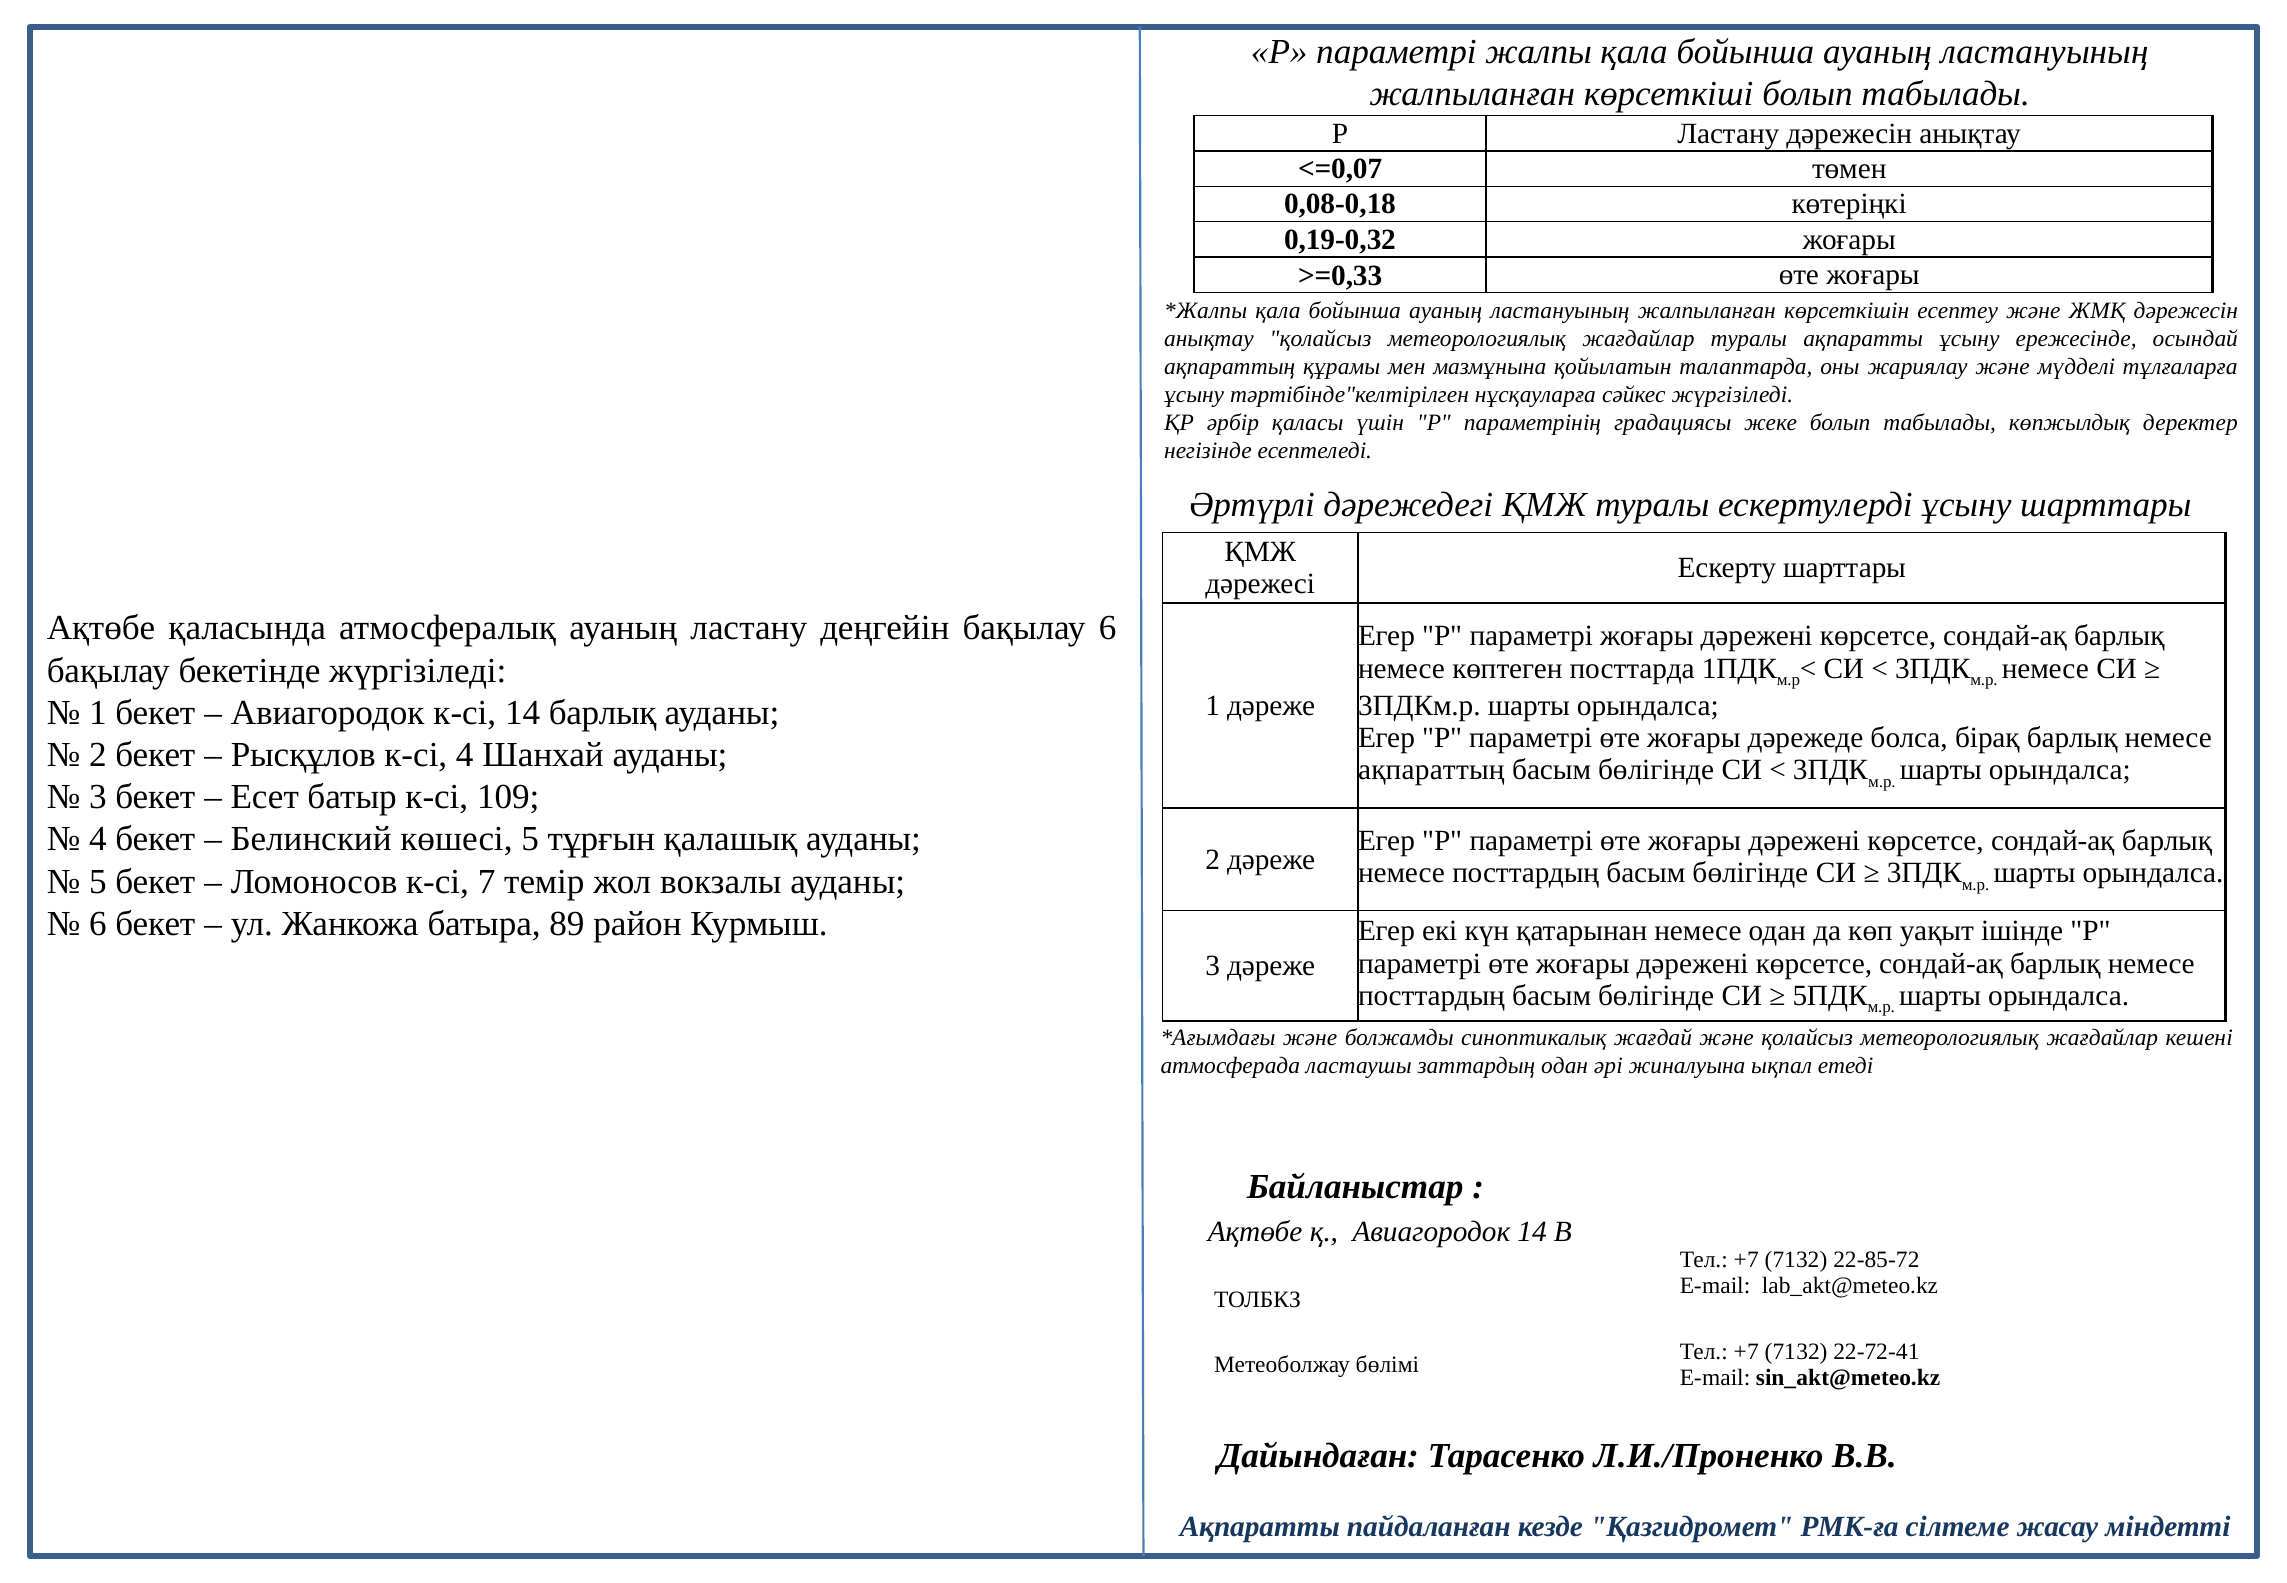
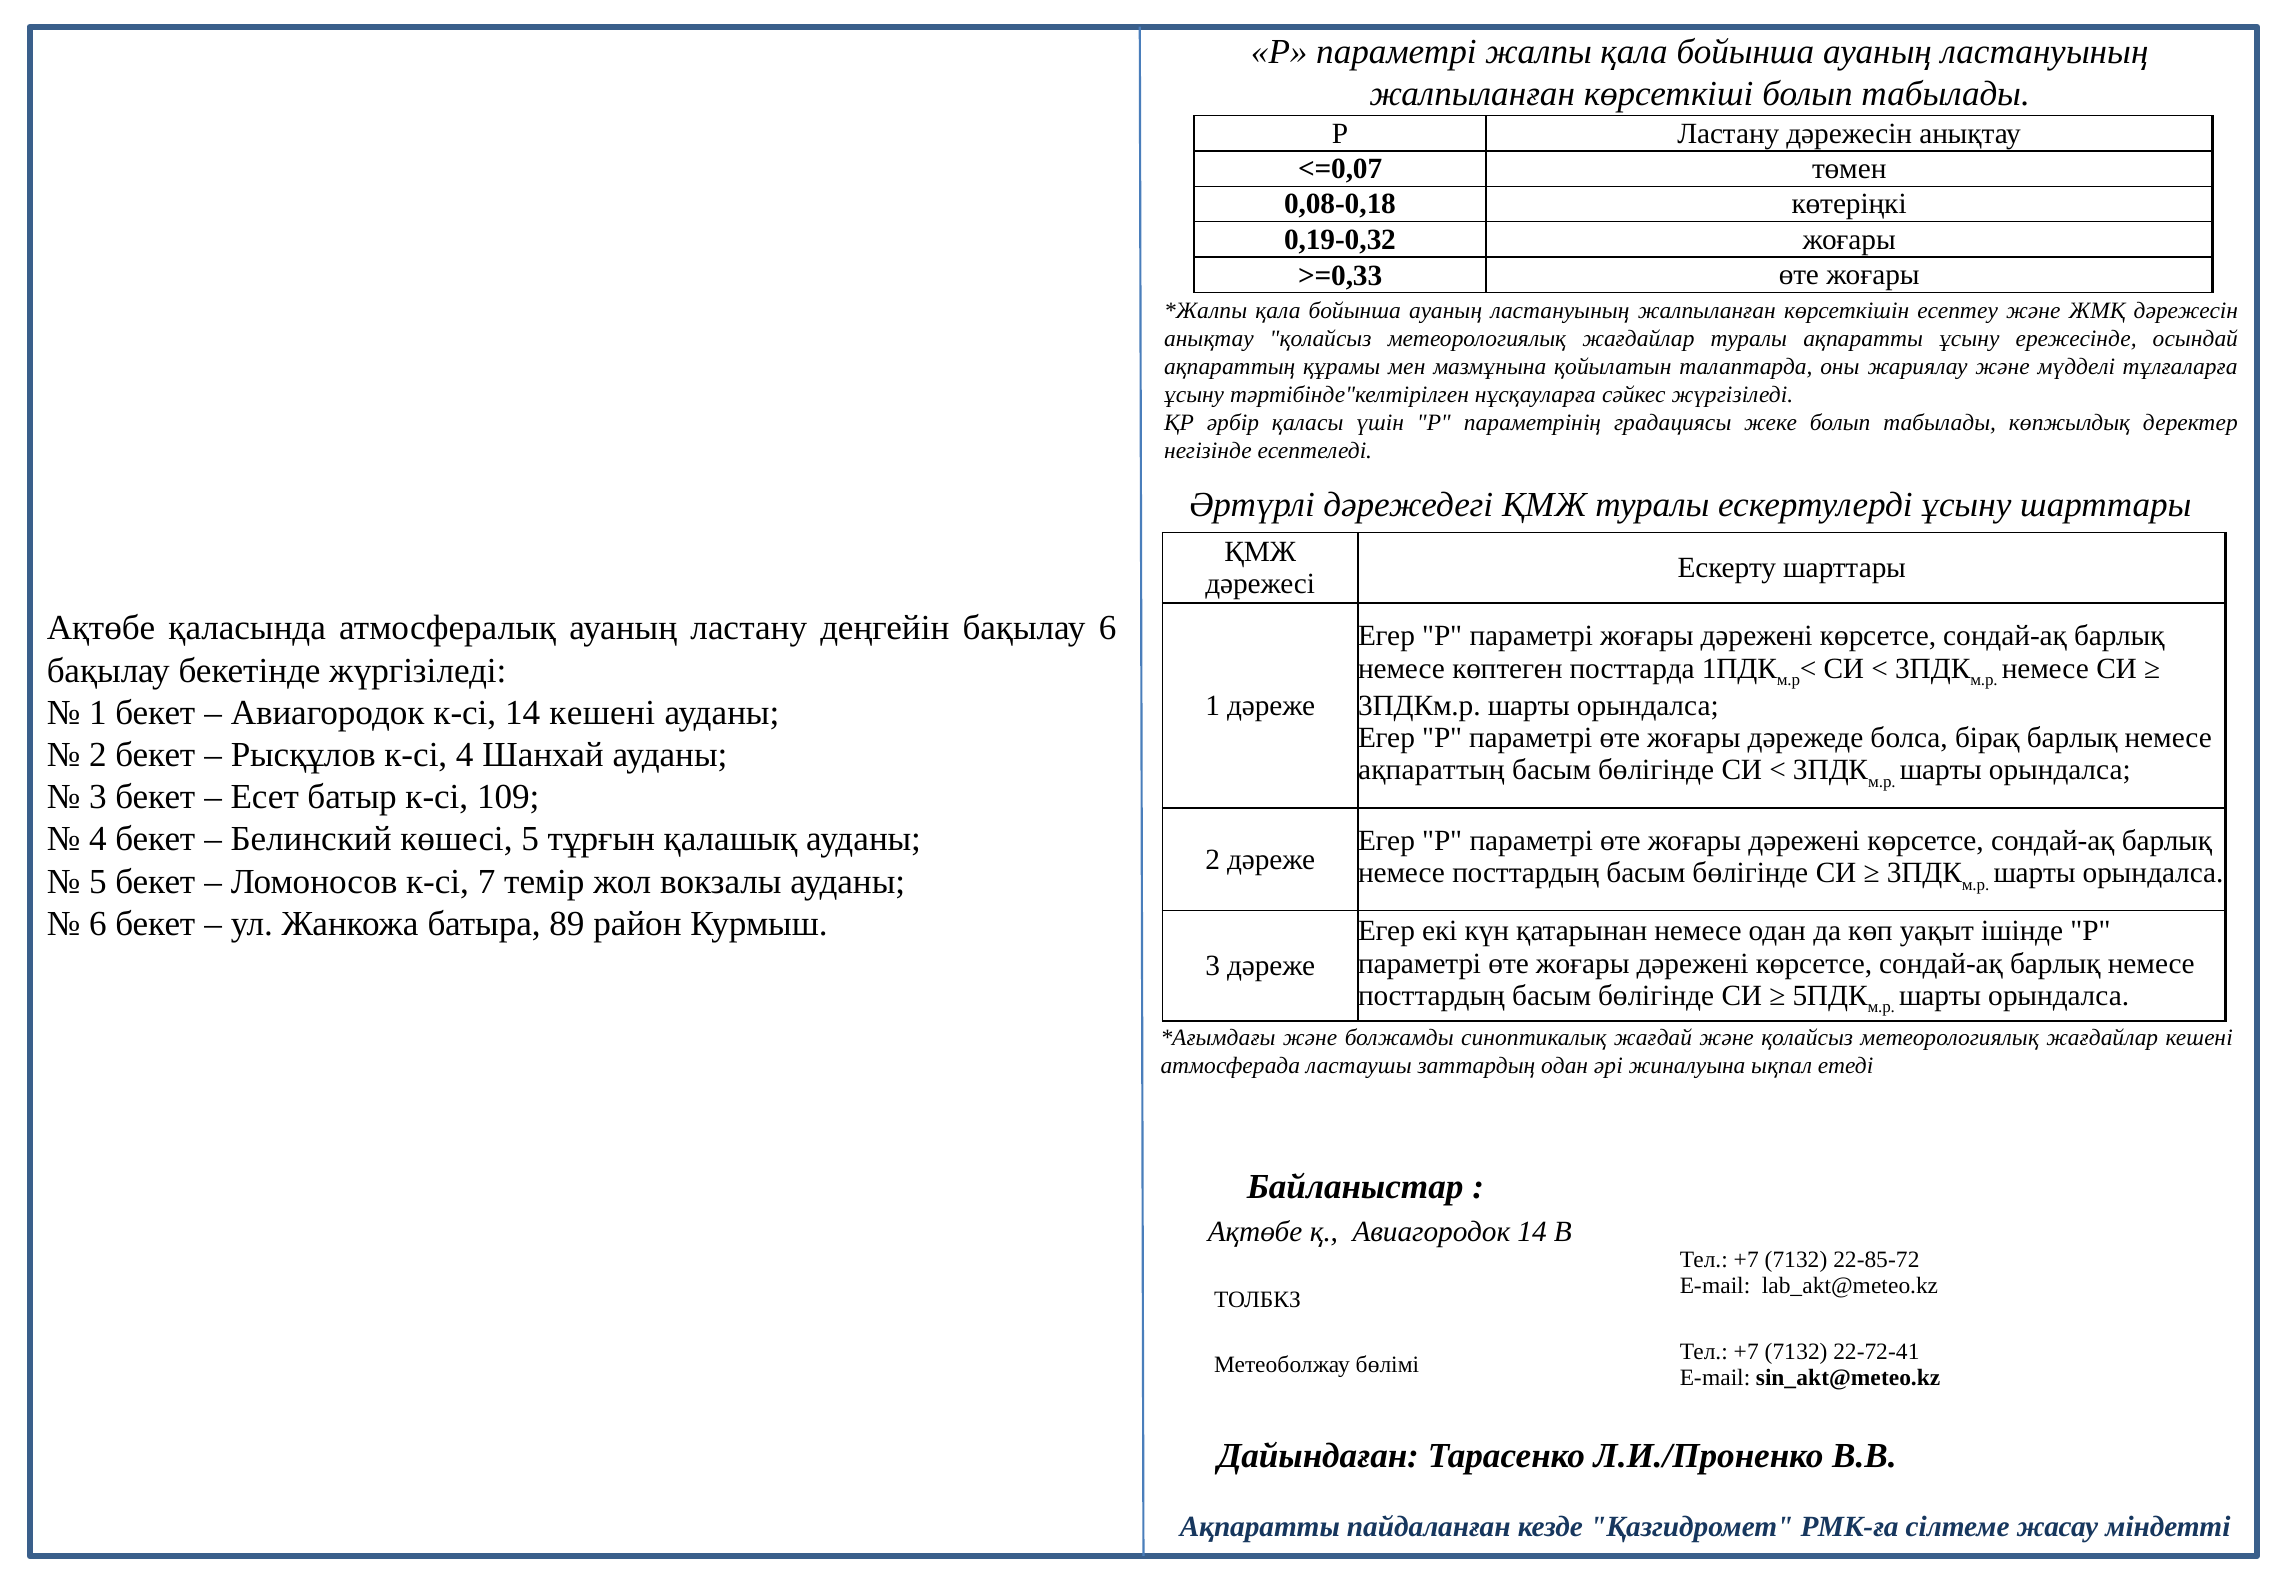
14 барлық: барлық -> кешені (602, 713)
